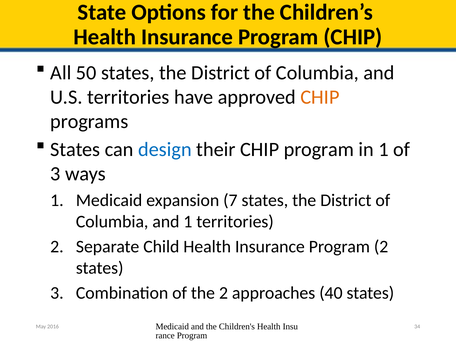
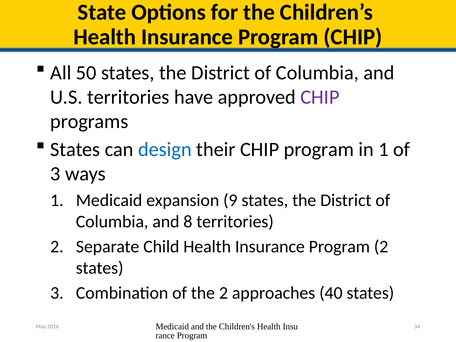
CHIP colour: orange -> purple (320, 97)
7: 7 -> 9 (230, 200)
and 1: 1 -> 8 (188, 222)
